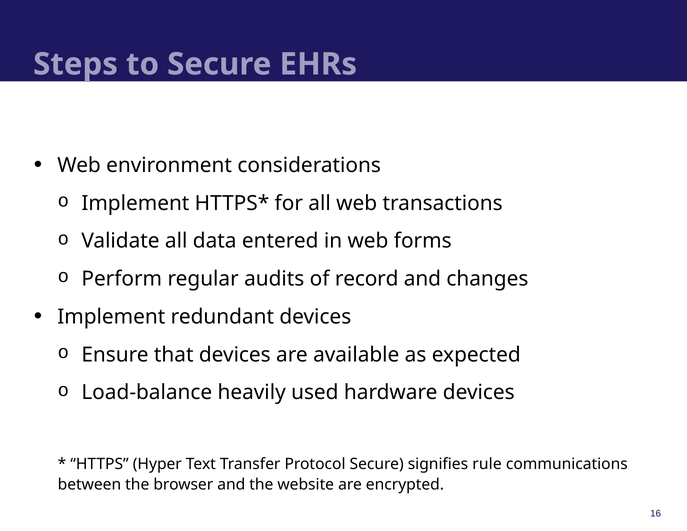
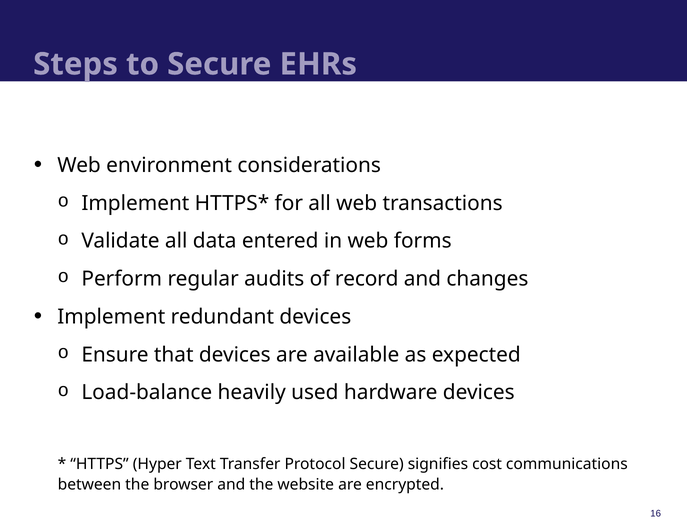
rule: rule -> cost (487, 464)
